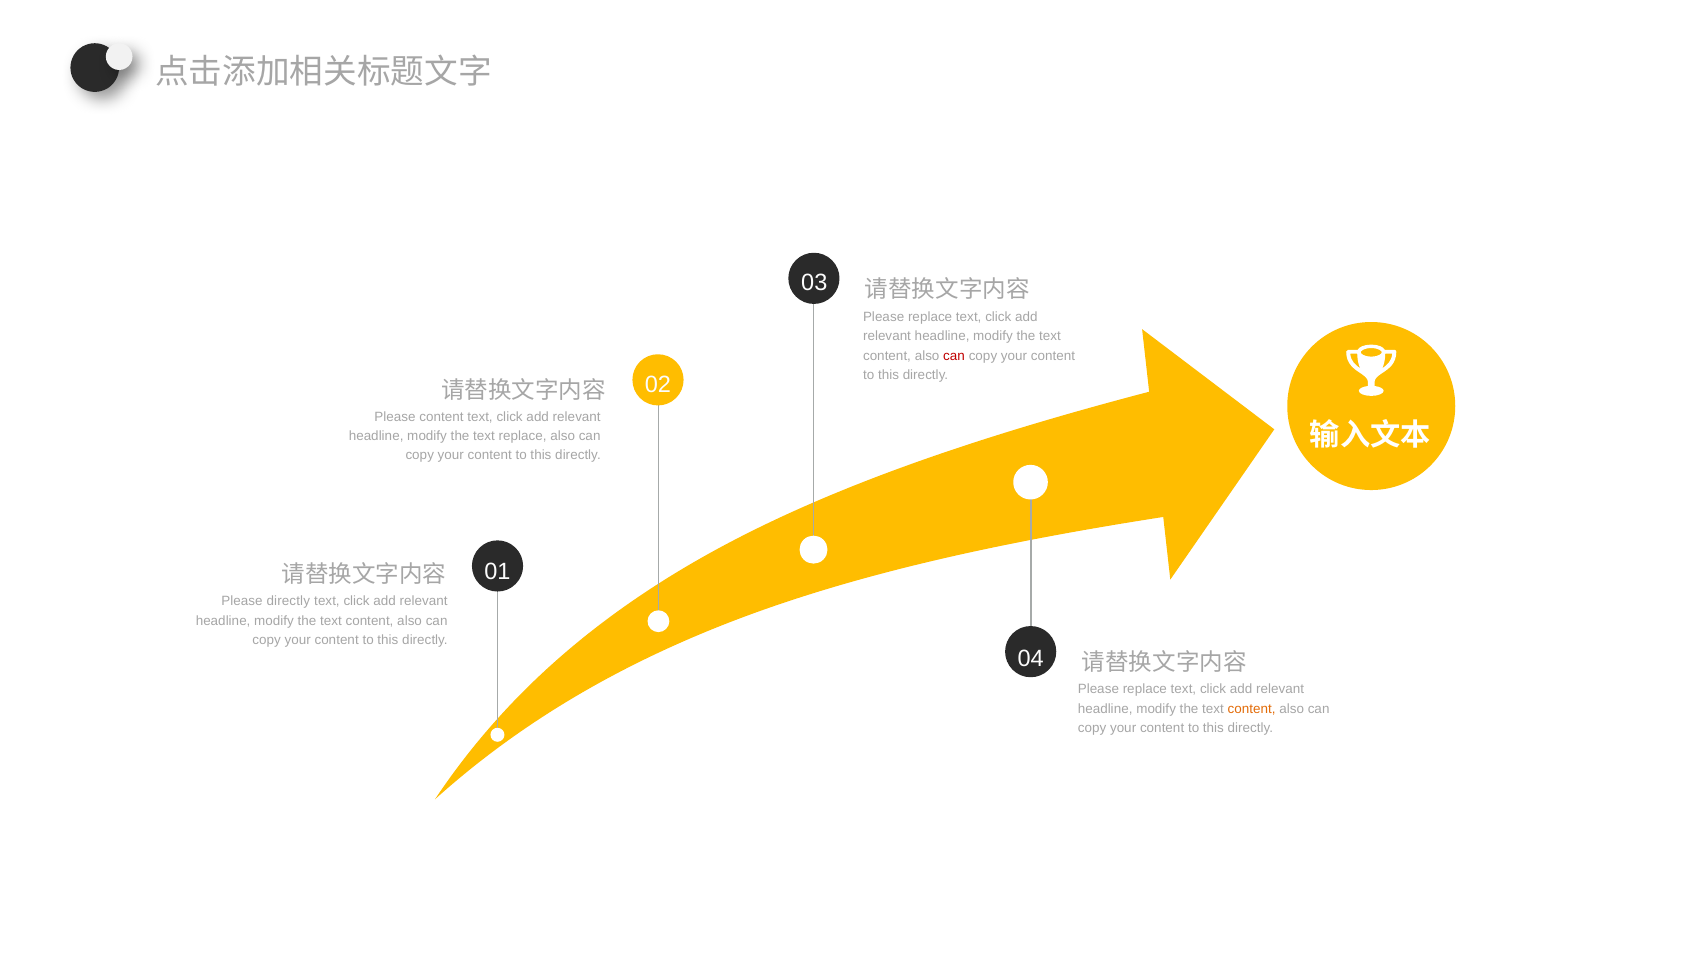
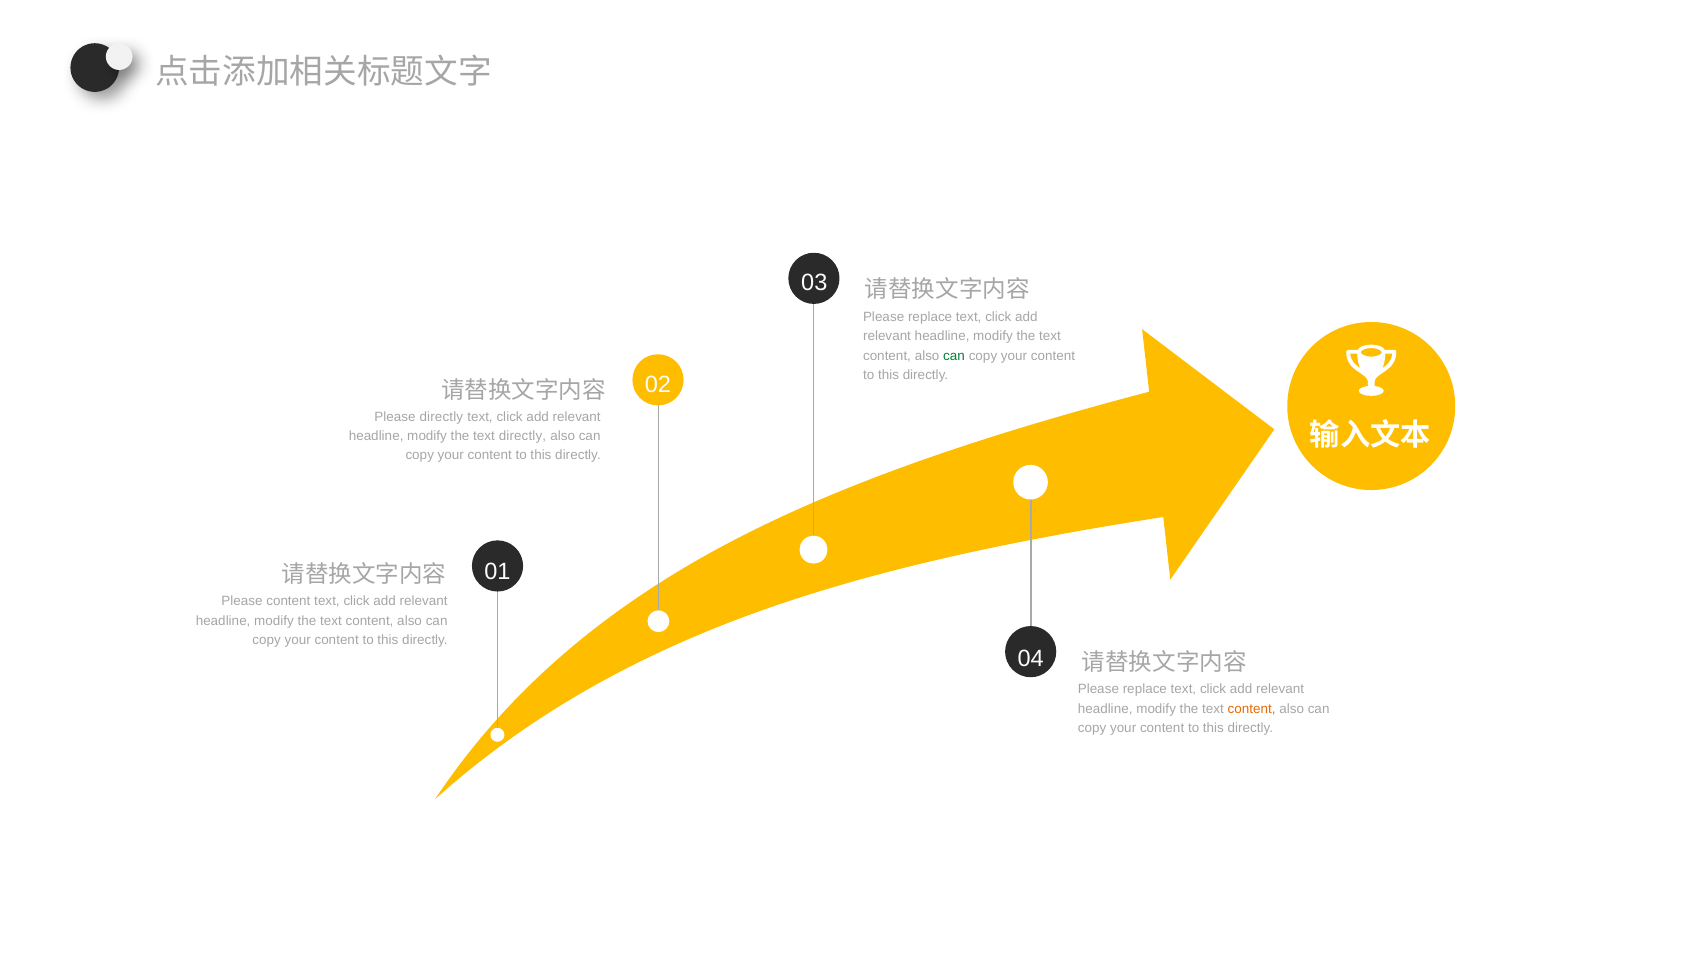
can colour: red -> green (954, 356)
Please content: content -> directly (441, 417)
text replace: replace -> directly (522, 436)
Please directly: directly -> content (288, 601)
